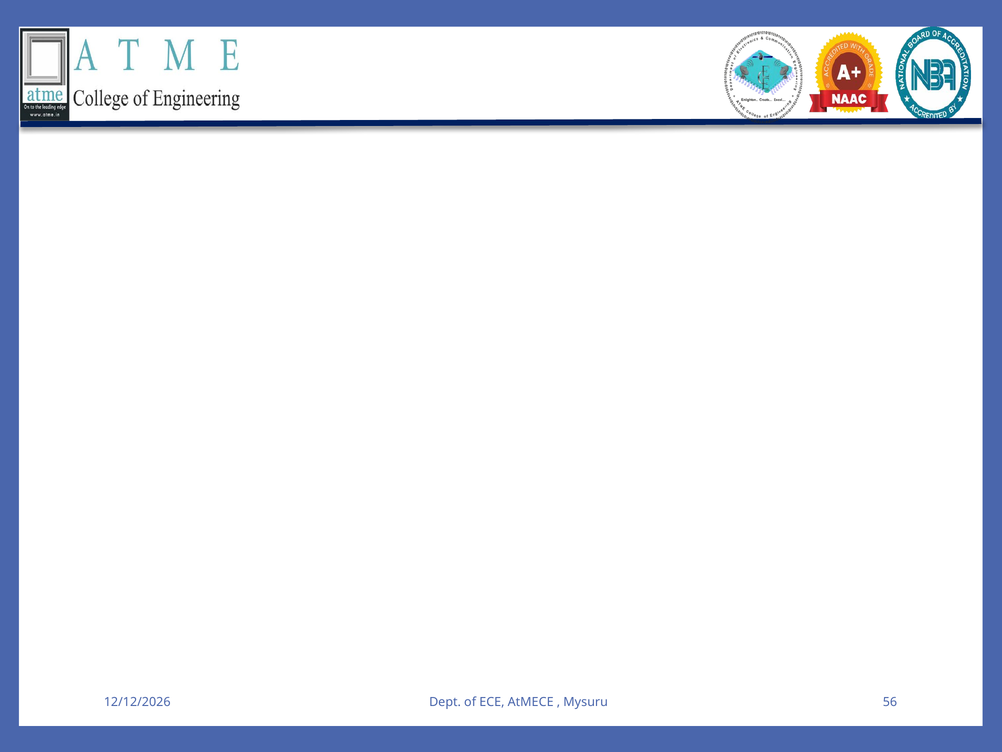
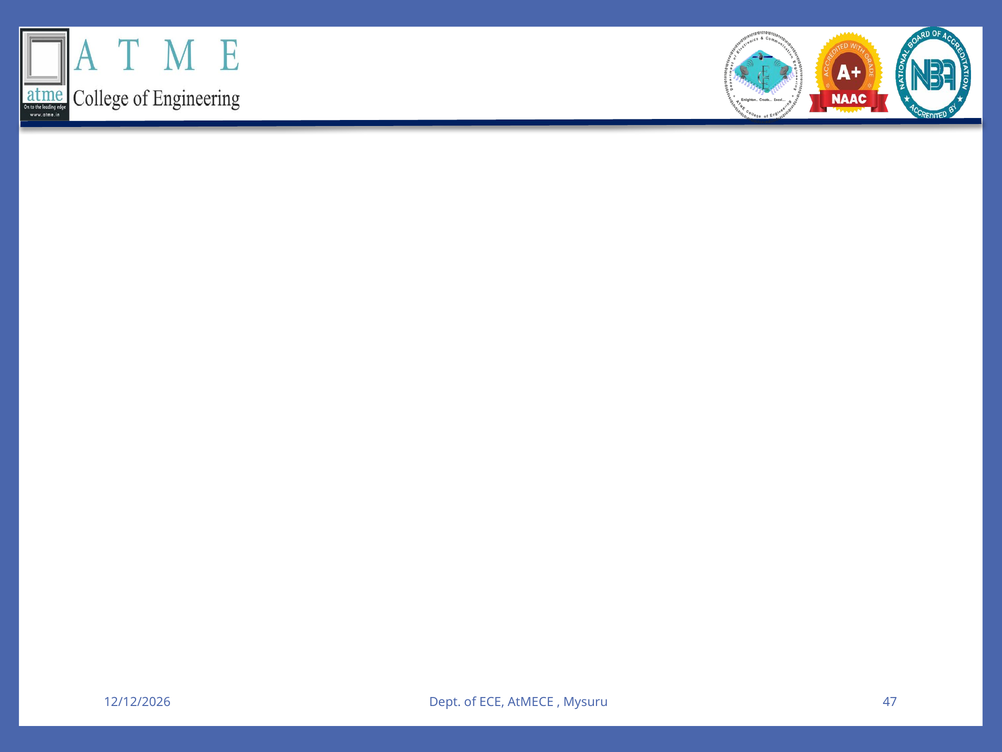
56: 56 -> 47 (890, 702)
